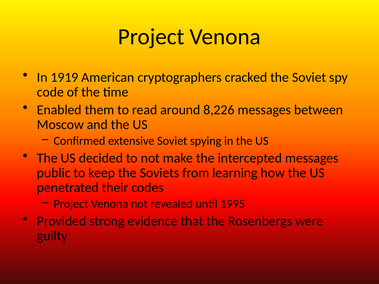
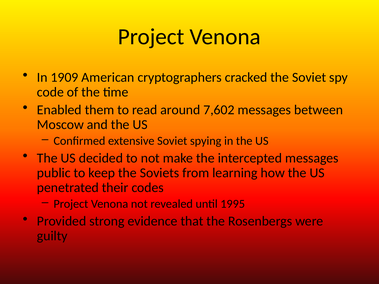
1919: 1919 -> 1909 (65, 77)
8,226: 8,226 -> 7,602 (219, 110)
